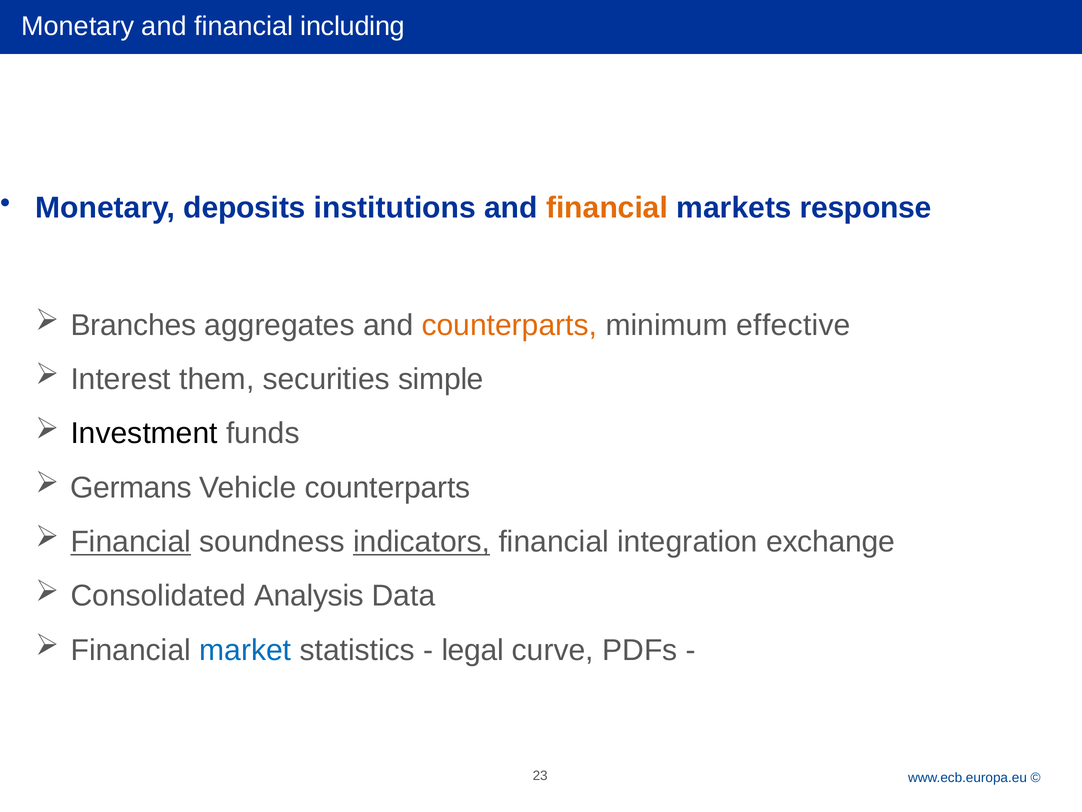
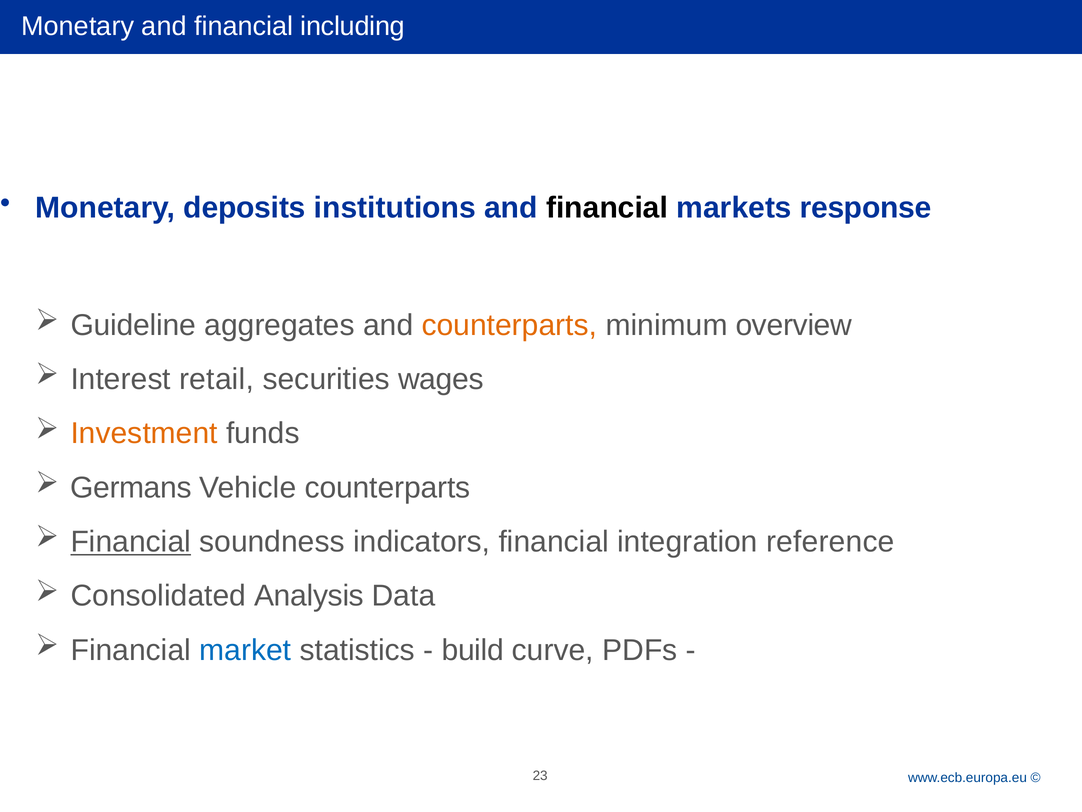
financial colour: orange -> black (607, 208)
Branches: Branches -> Guideline (133, 325)
effective: effective -> overview (794, 325)
them: them -> retail (217, 379)
simple: simple -> wages (441, 379)
Investment colour: black -> orange (144, 433)
indicators underline: present -> none (422, 541)
exchange: exchange -> reference (830, 541)
legal: legal -> build (473, 650)
